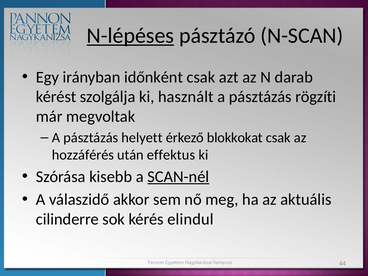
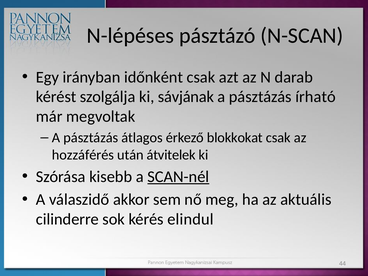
N-lépéses underline: present -> none (130, 36)
használt: használt -> sávjának (186, 97)
rögzíti: rögzíti -> írható (316, 97)
helyett: helyett -> átlagos (142, 138)
effektus: effektus -> átvitelek (171, 155)
